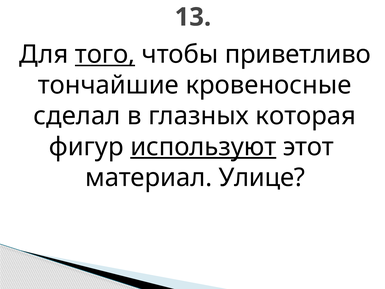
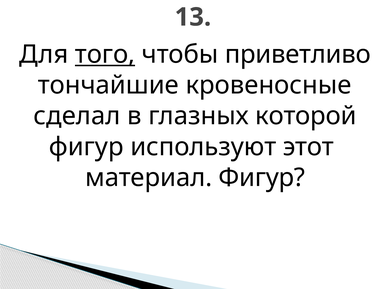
которая: которая -> которой (306, 116)
используют underline: present -> none (203, 147)
материал Улице: Улице -> Фигур (262, 178)
